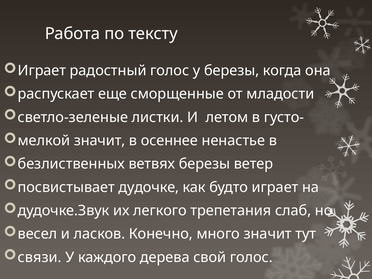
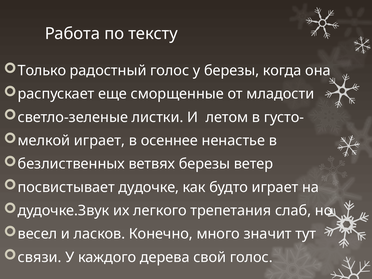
Играет: Играет -> Только (42, 71)
мелкой значит: значит -> играет (99, 141)
